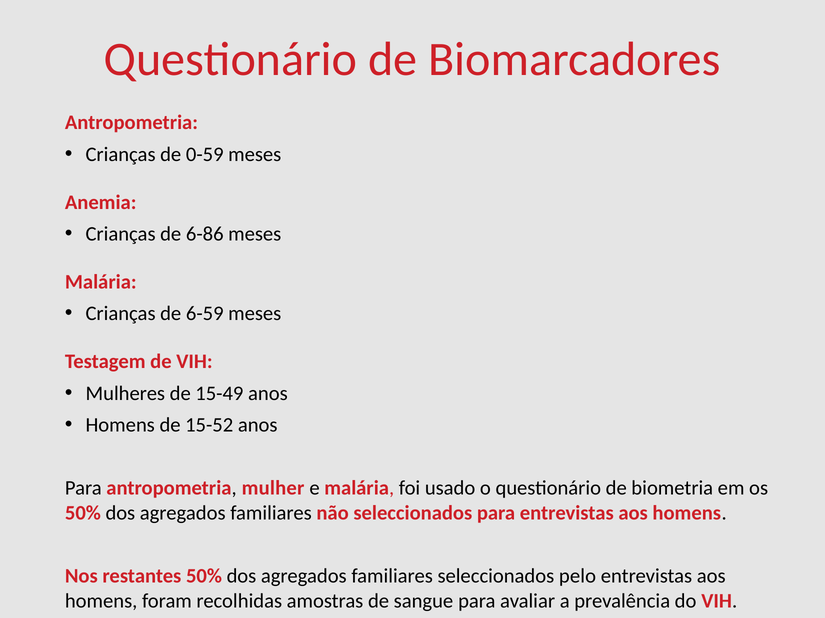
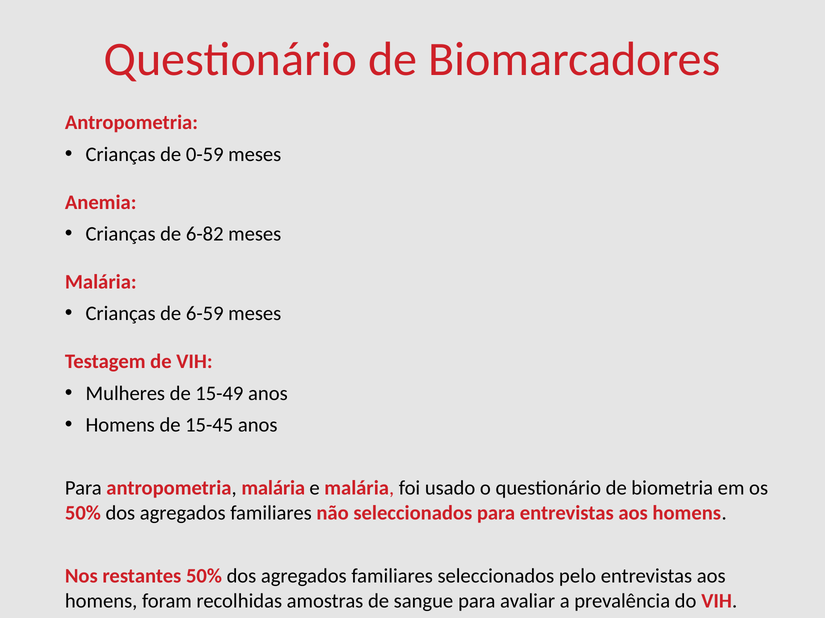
6-86: 6-86 -> 6-82 (205, 234)
15-52: 15-52 -> 15-45 (209, 425)
antropometria mulher: mulher -> malária (273, 489)
